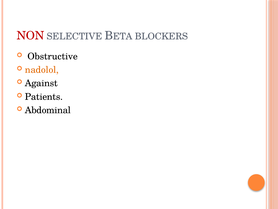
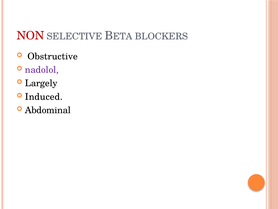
nadolol colour: orange -> purple (42, 70)
Against: Against -> Largely (41, 83)
Patients: Patients -> Induced (44, 97)
